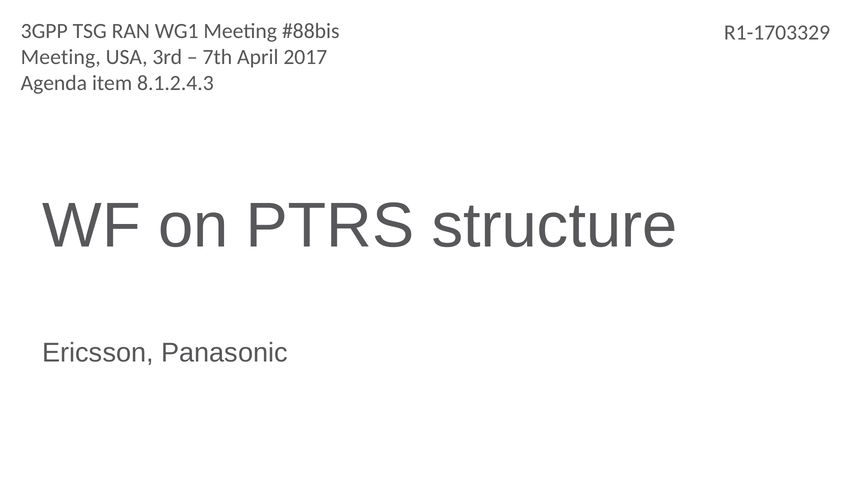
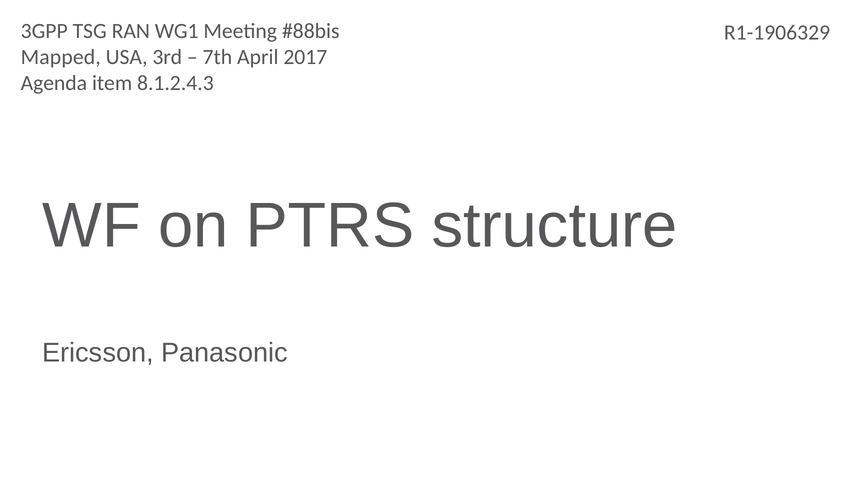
R1-1703329: R1-1703329 -> R1-1906329 (777, 32)
Meeting: Meeting -> Mapped (61, 57)
